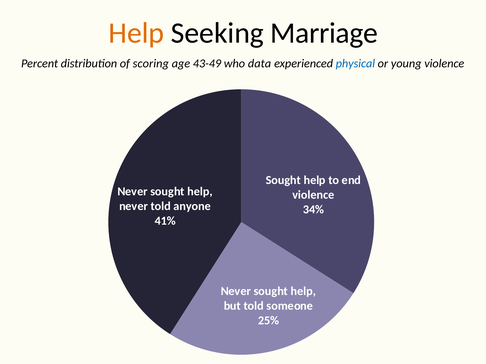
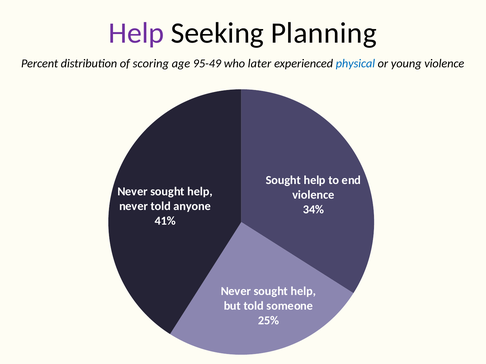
Help colour: orange -> purple (136, 33)
Marriage: Marriage -> Planning (324, 33)
43-49: 43-49 -> 95-49 (207, 63)
data: data -> later (260, 63)
